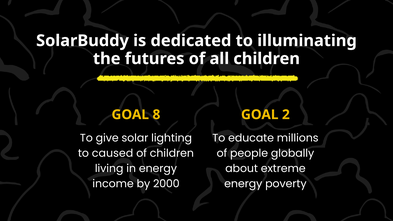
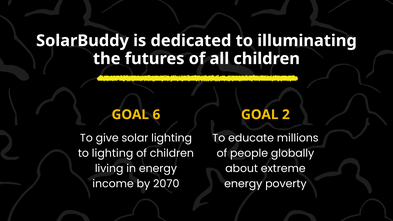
8: 8 -> 6 (156, 115)
to caused: caused -> lighting (113, 153)
2000: 2000 -> 2070 (166, 184)
